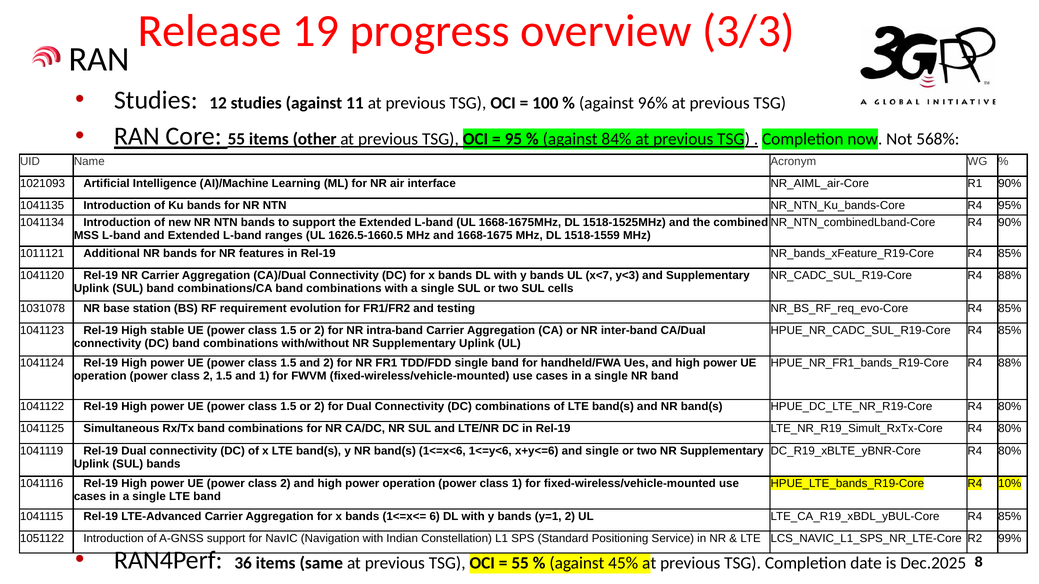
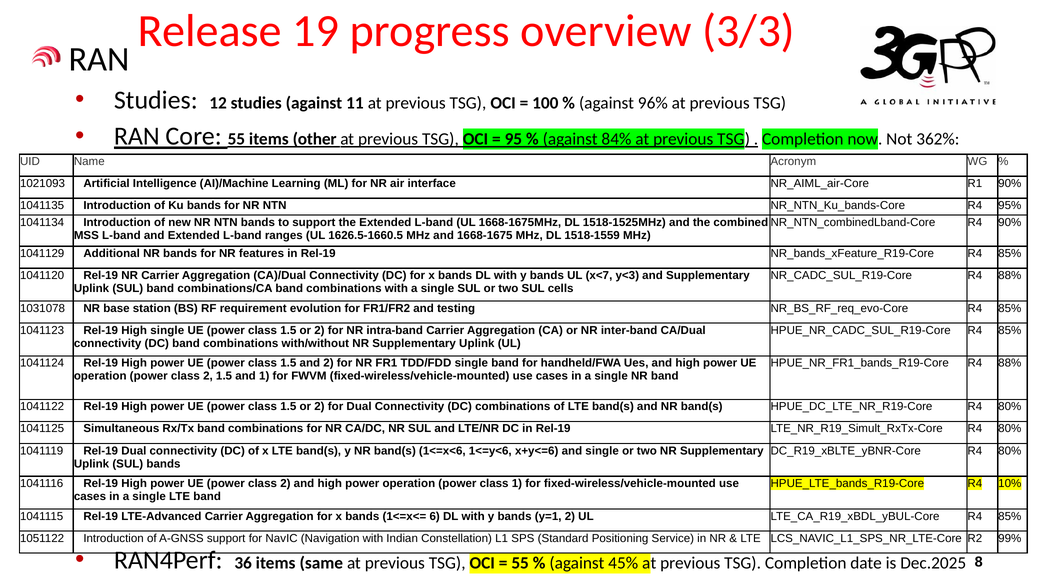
568%: 568% -> 362% (938, 139)
1011121: 1011121 -> 1041129 (42, 254)
High stable: stable -> single (167, 331)
